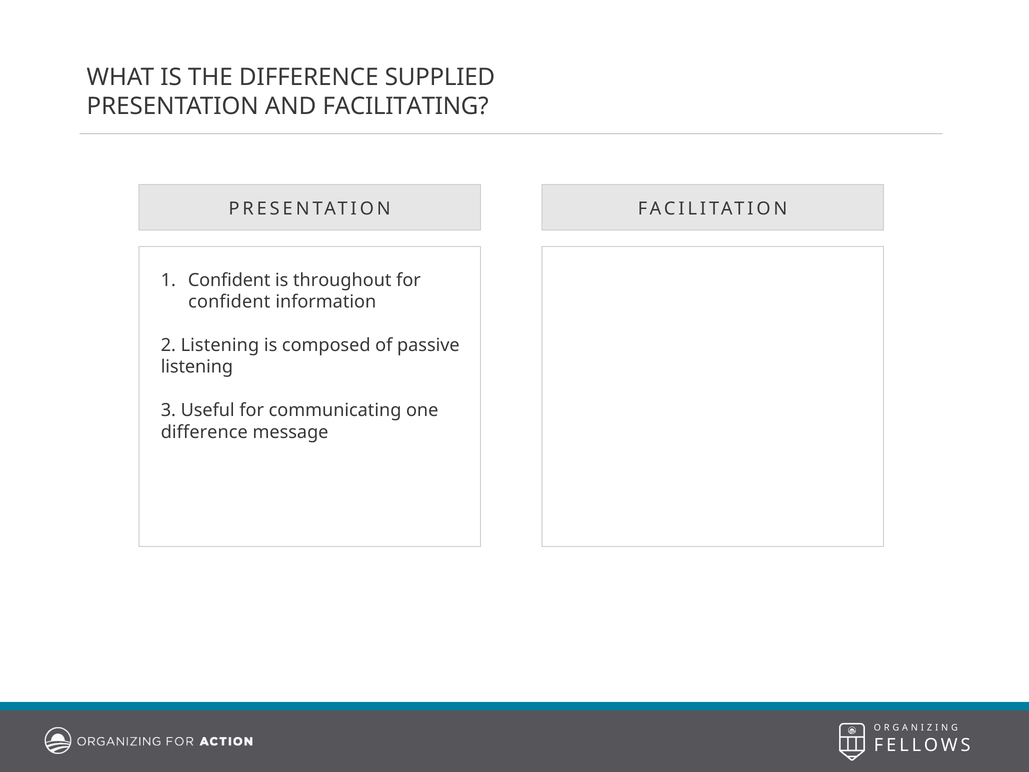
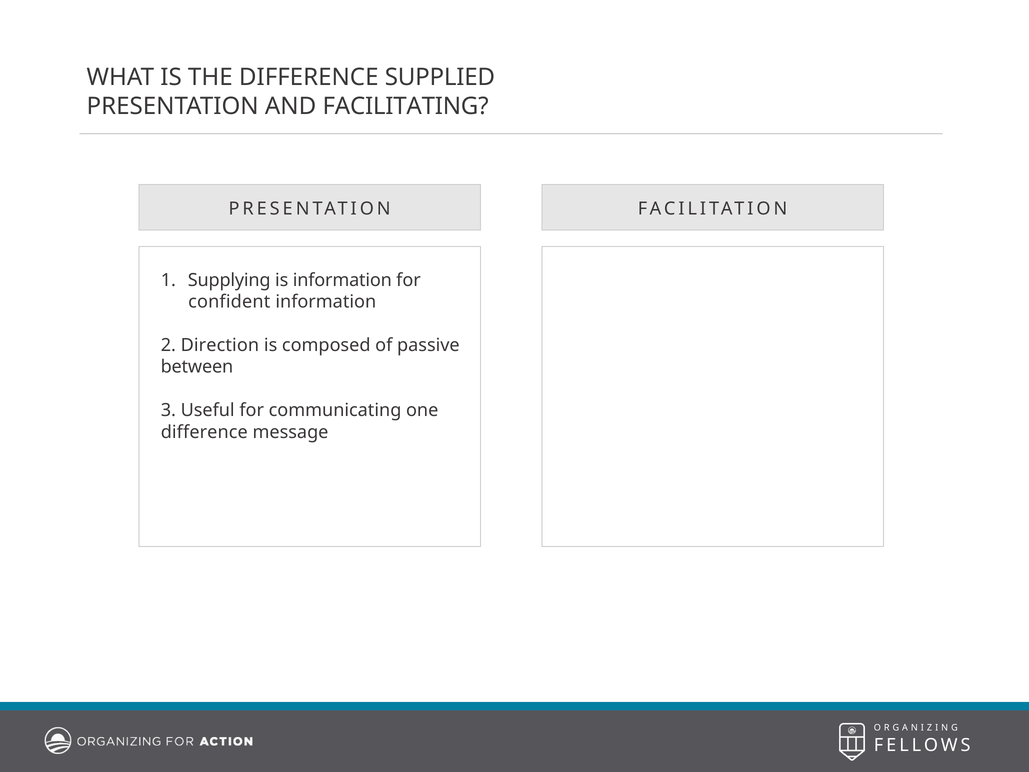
Confident: Confident -> Supplying (229, 280)
is throughout: throughout -> information (342, 280)
2 Listening: Listening -> Direction (220, 345)
listening: listening -> between (197, 367)
